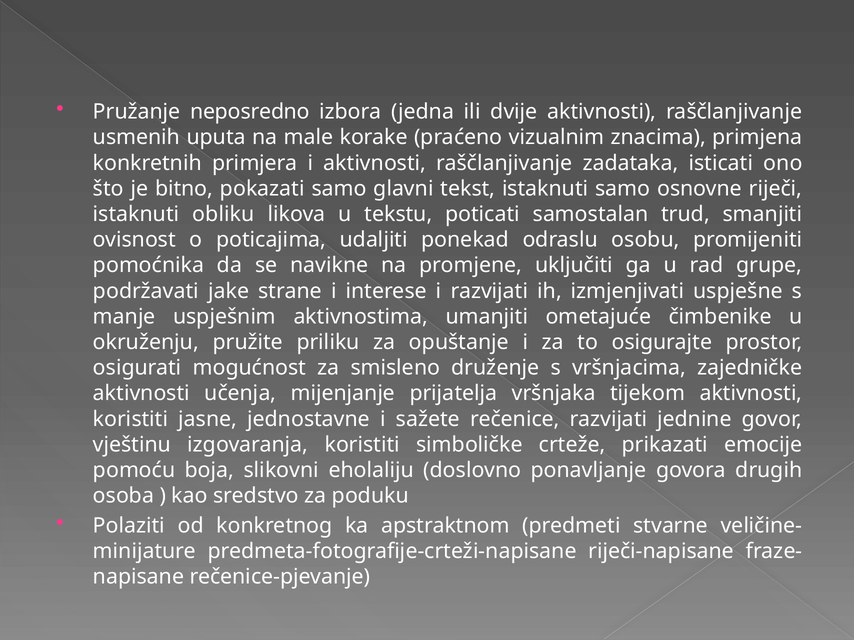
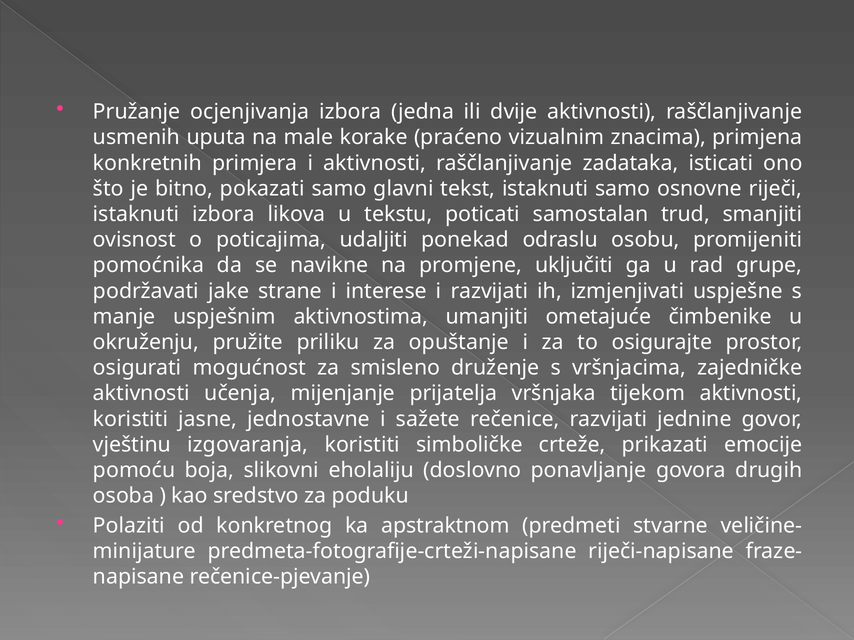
neposredno: neposredno -> ocjenjivanja (250, 112)
istaknuti obliku: obliku -> izbora (224, 214)
